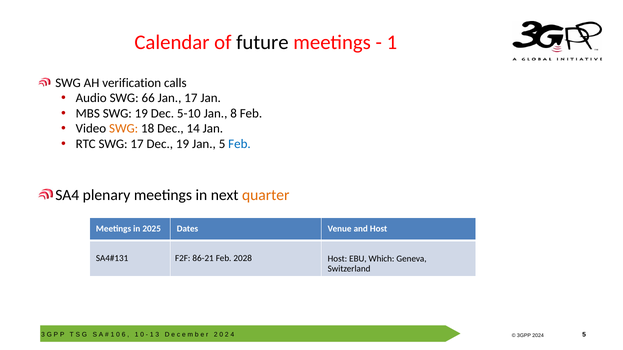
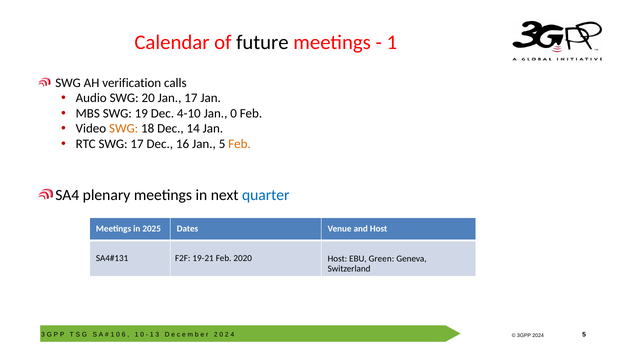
66: 66 -> 20 (148, 98)
5-10: 5-10 -> 4-10 (189, 113)
Jan 8: 8 -> 0 (234, 113)
Dec 19: 19 -> 16 (183, 144)
Feb colour: blue -> orange (239, 144)
quarter colour: orange -> blue (266, 195)
86-21: 86-21 -> 19-21 (203, 259)
2028: 2028 -> 2020 (243, 259)
Which: Which -> Green (381, 259)
